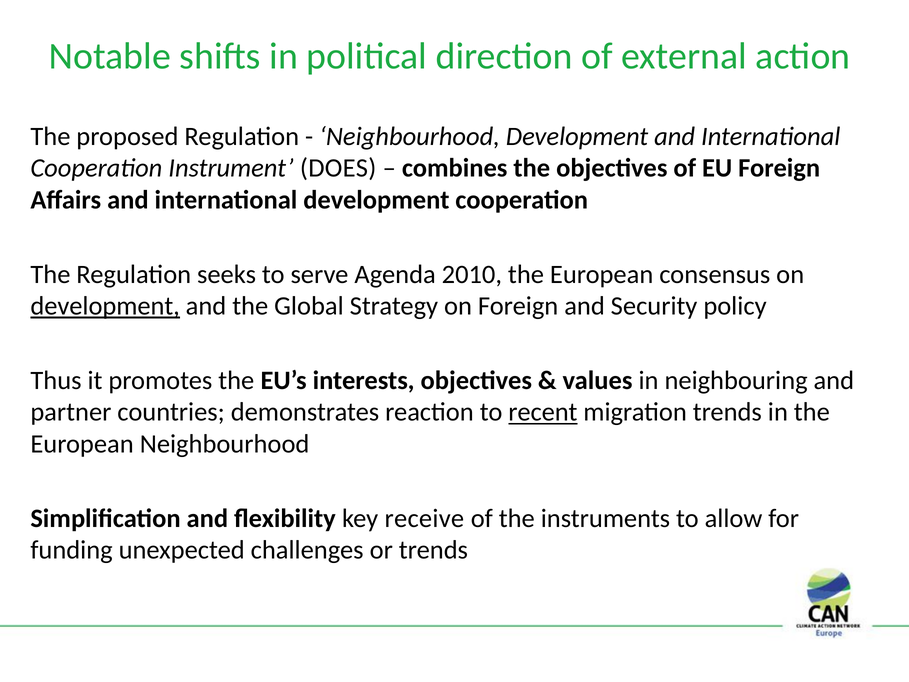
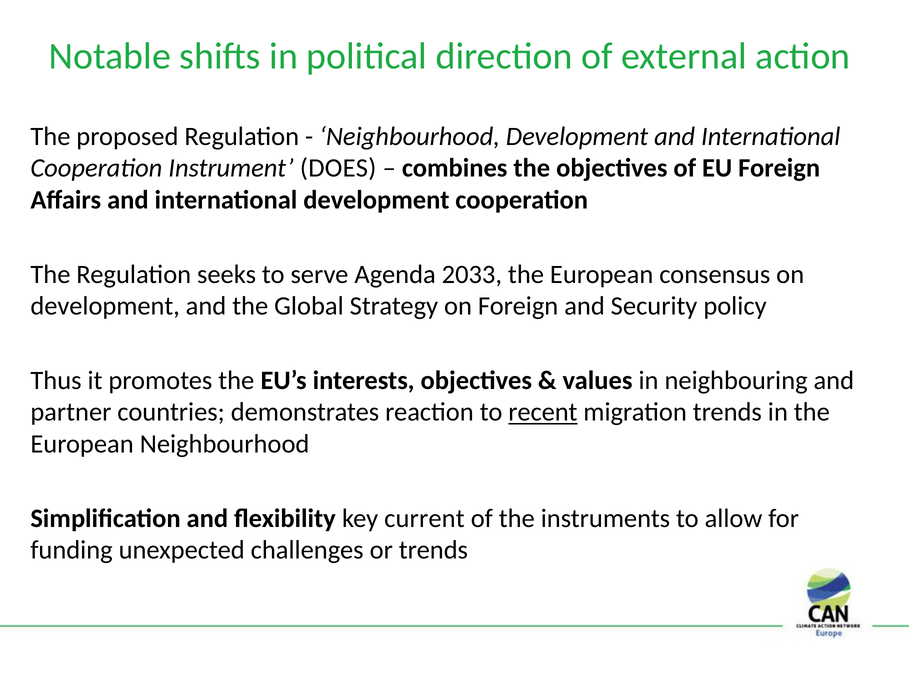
2010: 2010 -> 2033 (472, 274)
development underline: present -> none (105, 306)
receive: receive -> current (424, 518)
